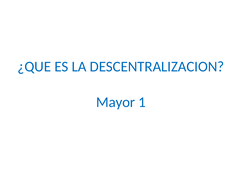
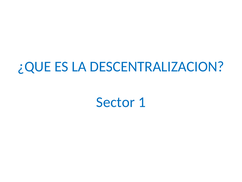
Mayor: Mayor -> Sector (115, 102)
